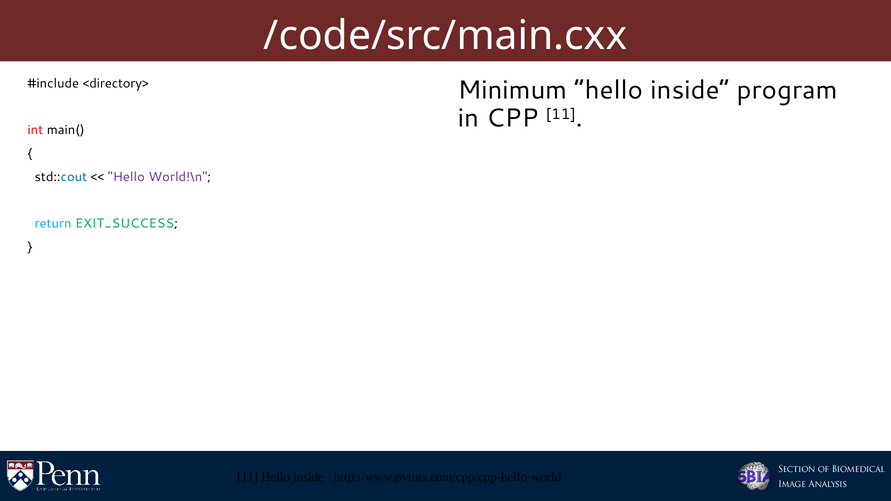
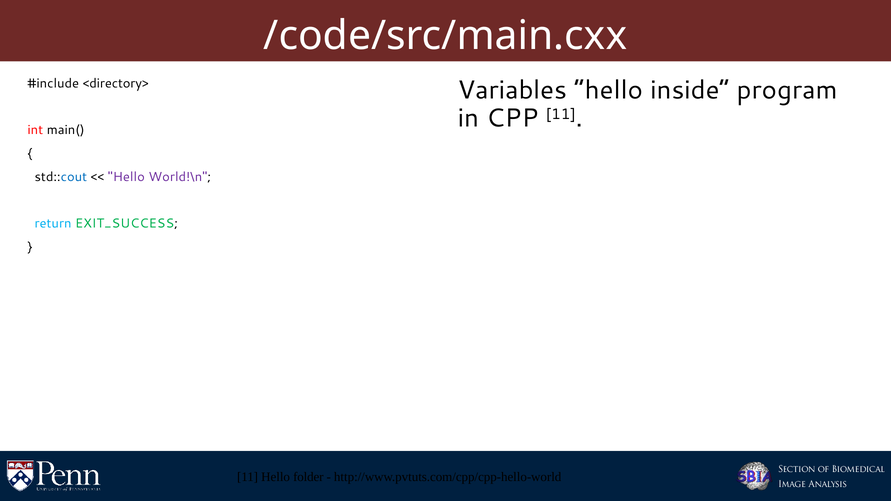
Minimum: Minimum -> Variables (512, 90)
11 Hello inside: inside -> folder (308, 477)
